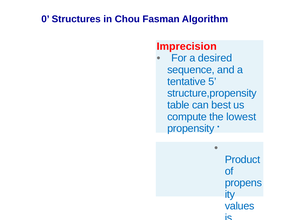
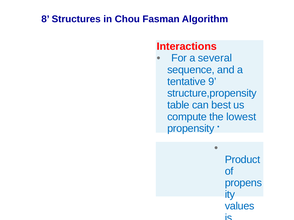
0: 0 -> 8 (45, 19)
Imprecision: Imprecision -> Interactions (187, 46)
desired: desired -> several (215, 58)
5: 5 -> 9 (212, 82)
